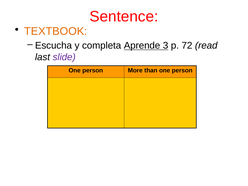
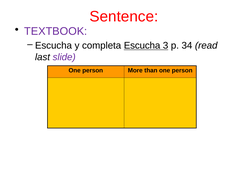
TEXTBOOK colour: orange -> purple (56, 31)
completa Aprende: Aprende -> Escucha (142, 46)
72: 72 -> 34 (187, 46)
